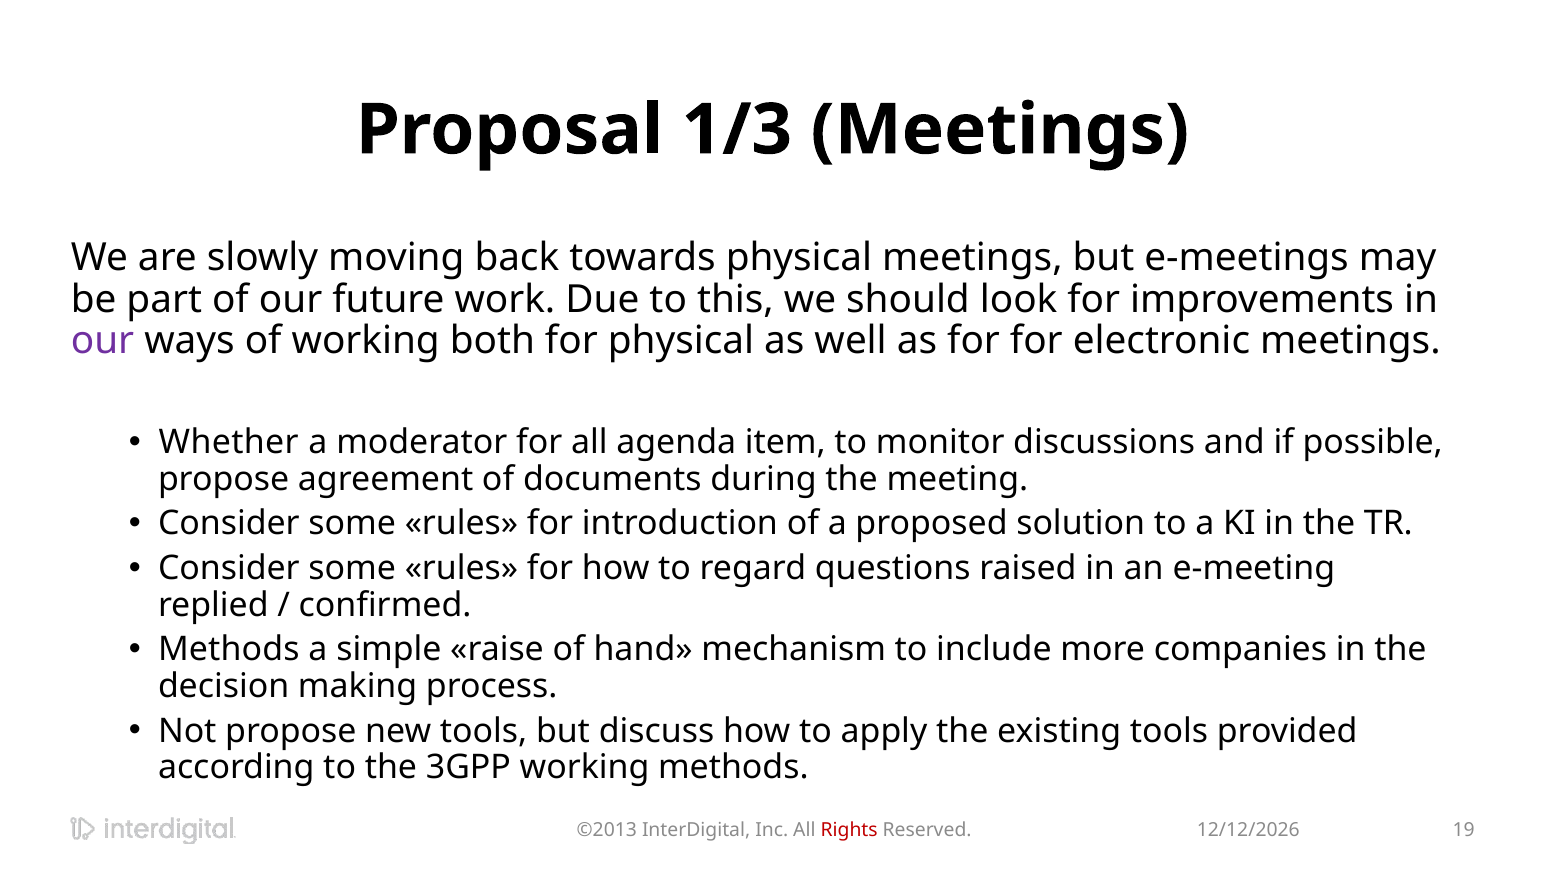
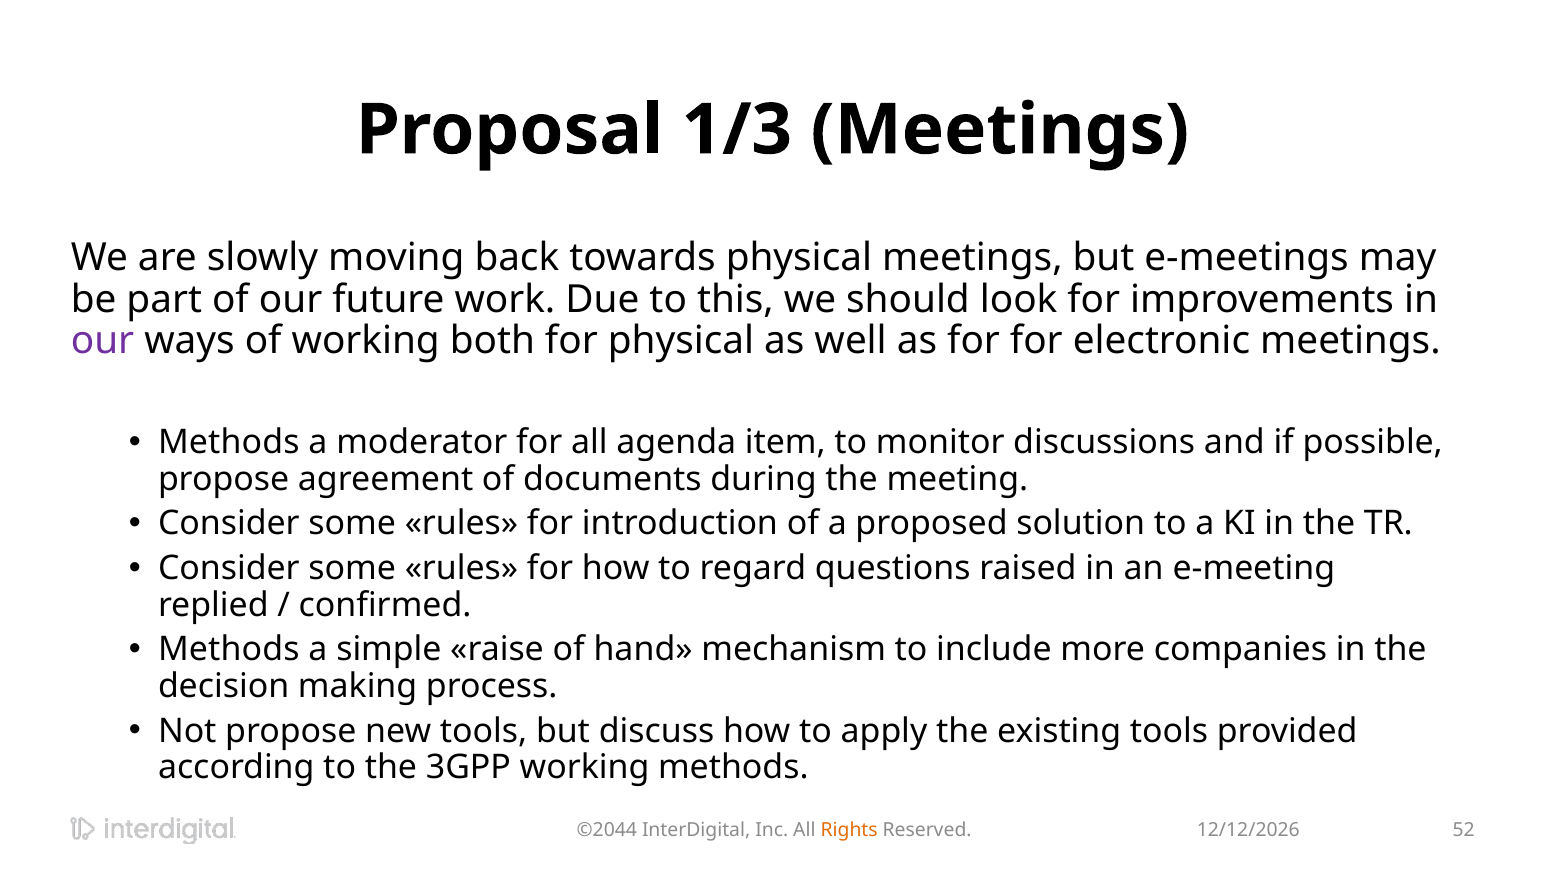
Whether: Whether -> Methods (229, 443)
©2013: ©2013 -> ©2044 (607, 831)
Rights colour: red -> orange (849, 831)
19: 19 -> 52 (1464, 831)
